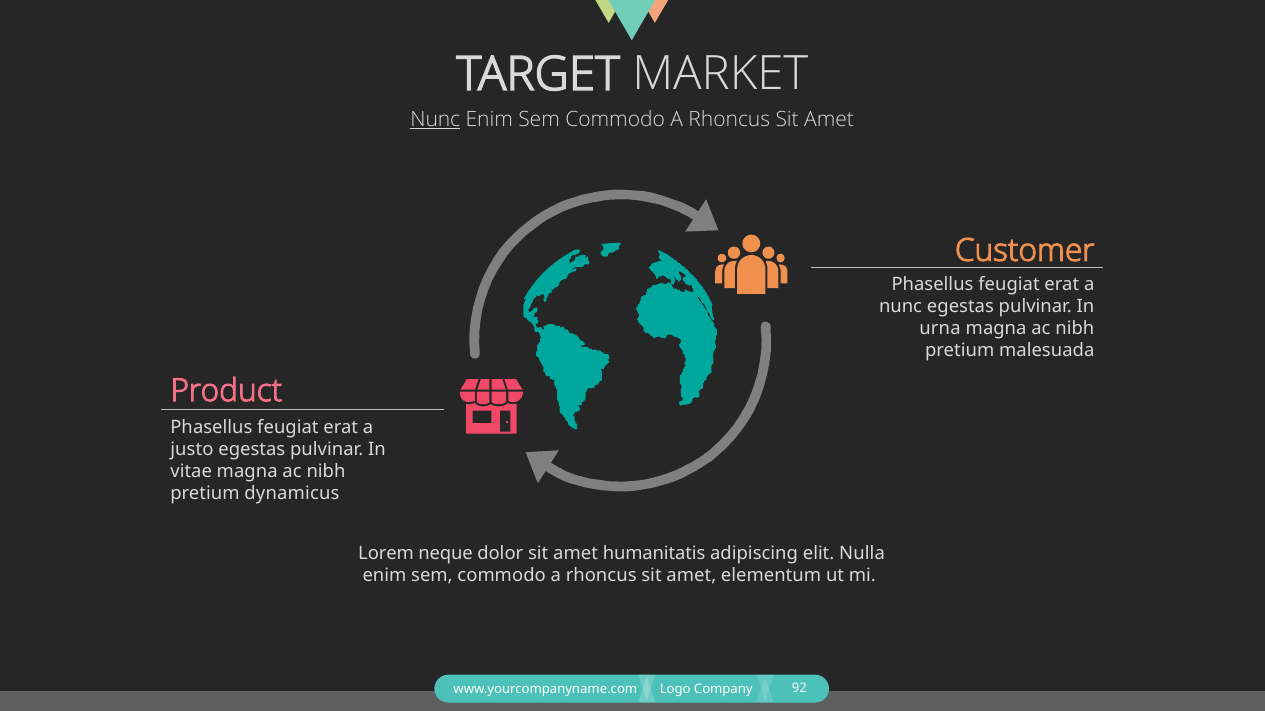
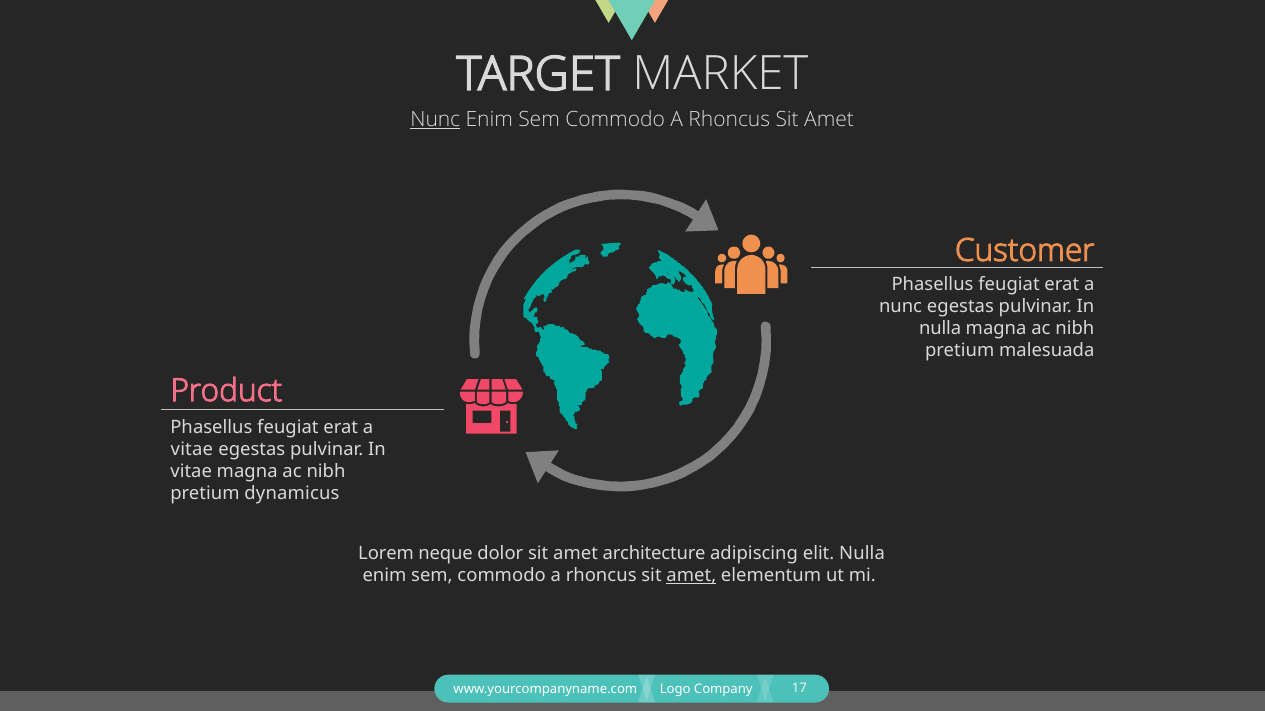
urna: urna -> nulla (940, 329)
justo: justo -> vitae (192, 450)
humanitatis: humanitatis -> architecture (654, 554)
amet underline: none -> present (691, 576)
92: 92 -> 17 (799, 689)
